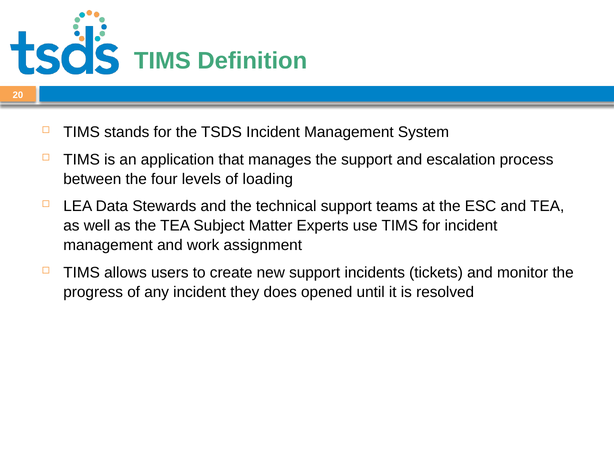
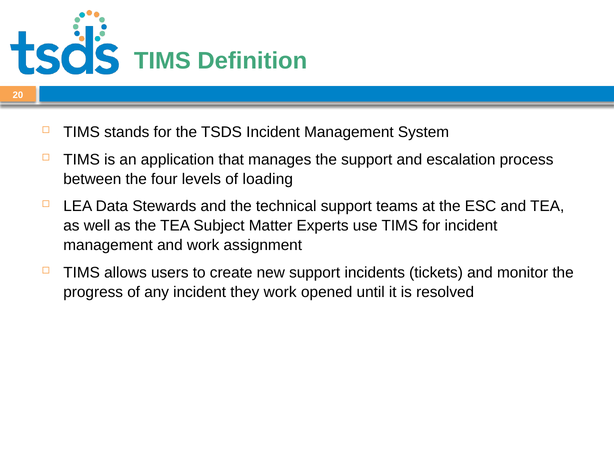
they does: does -> work (280, 292)
